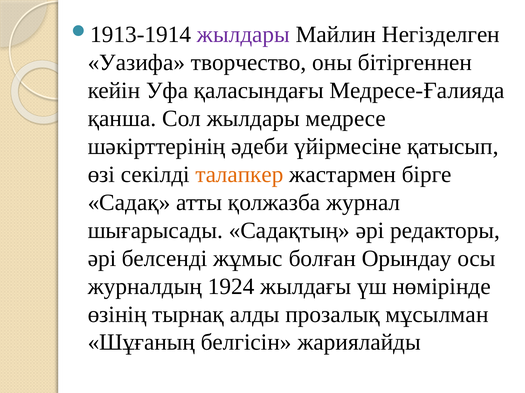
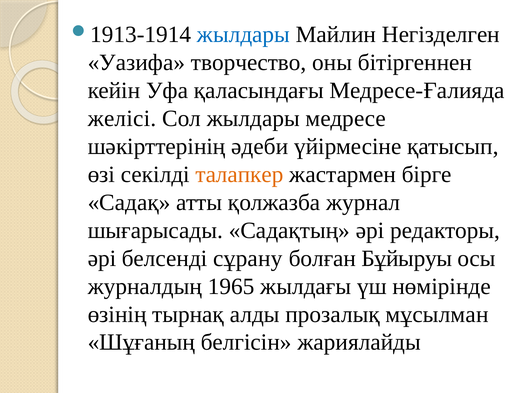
жылдары colour: purple -> blue (243, 35)
қанша: қанша -> желісі (122, 119)
жұмыс: жұмыс -> сұрану (248, 259)
Орындау: Орындау -> Бұйыруы (407, 259)
1924: 1924 -> 1965 (231, 287)
